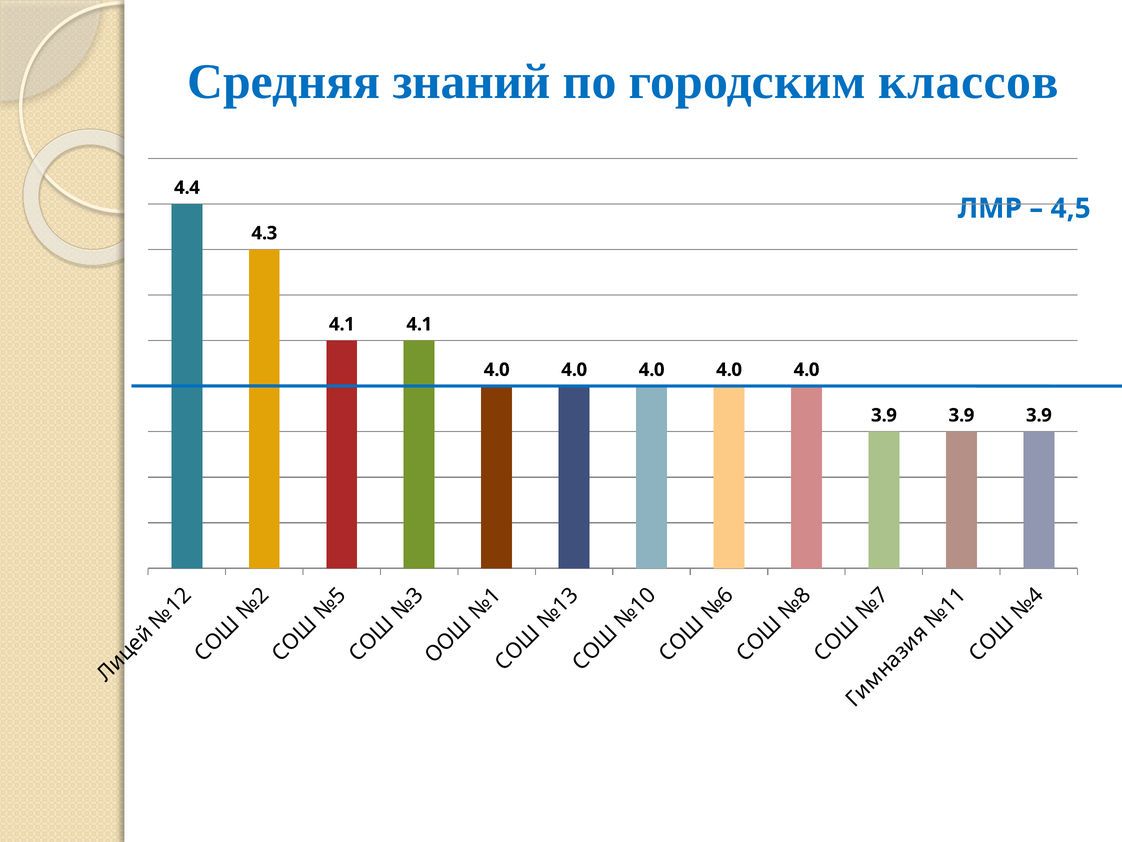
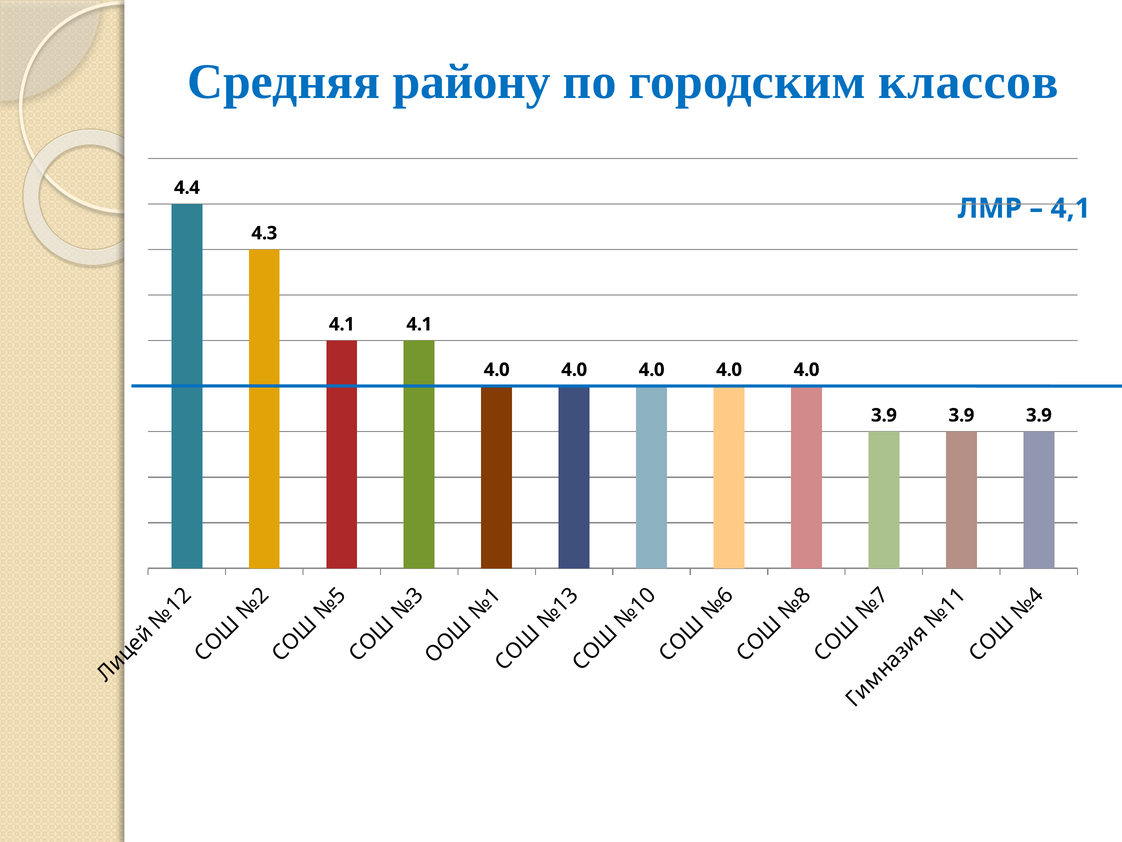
знаний: знаний -> району (472, 82)
4,5: 4,5 -> 4,1 (1071, 208)
